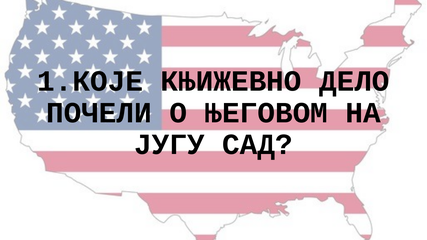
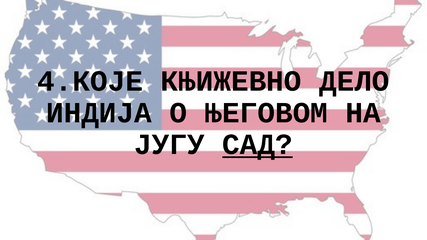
1.КОЈЕ: 1.КОЈЕ -> 4.КОЈЕ (90, 81)
ПОЧЕЛИ: ПОЧЕЛИ -> ИНДИЈА (99, 113)
САД underline: none -> present (258, 145)
